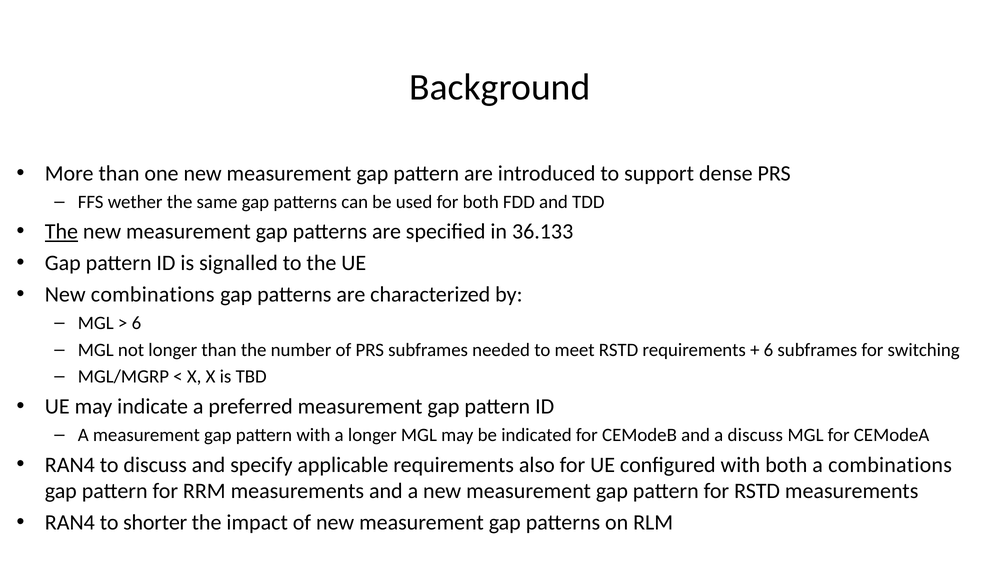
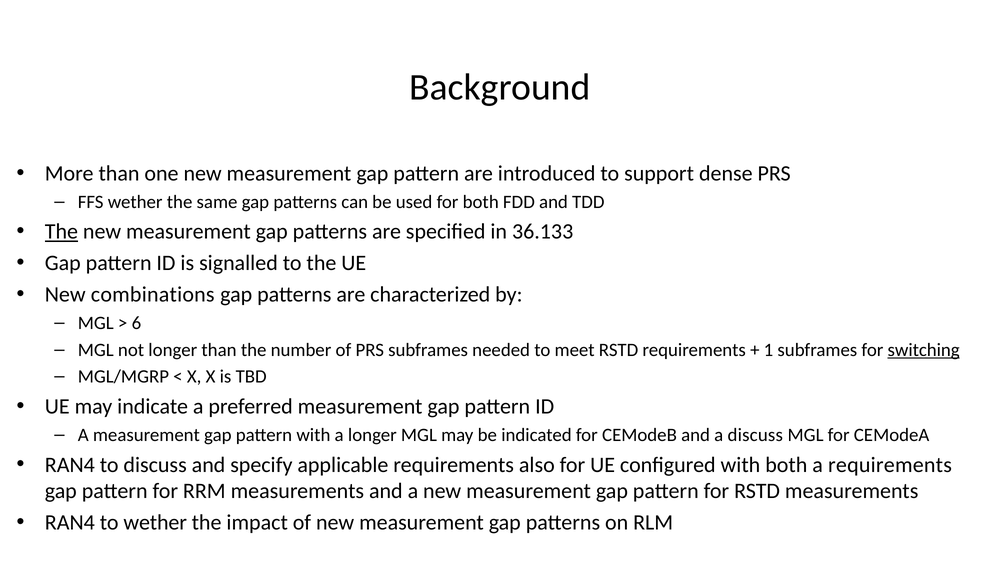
6: 6 -> 1 (768, 350)
switching underline: none -> present (924, 350)
a combinations: combinations -> requirements (890, 465)
to shorter: shorter -> wether (155, 523)
